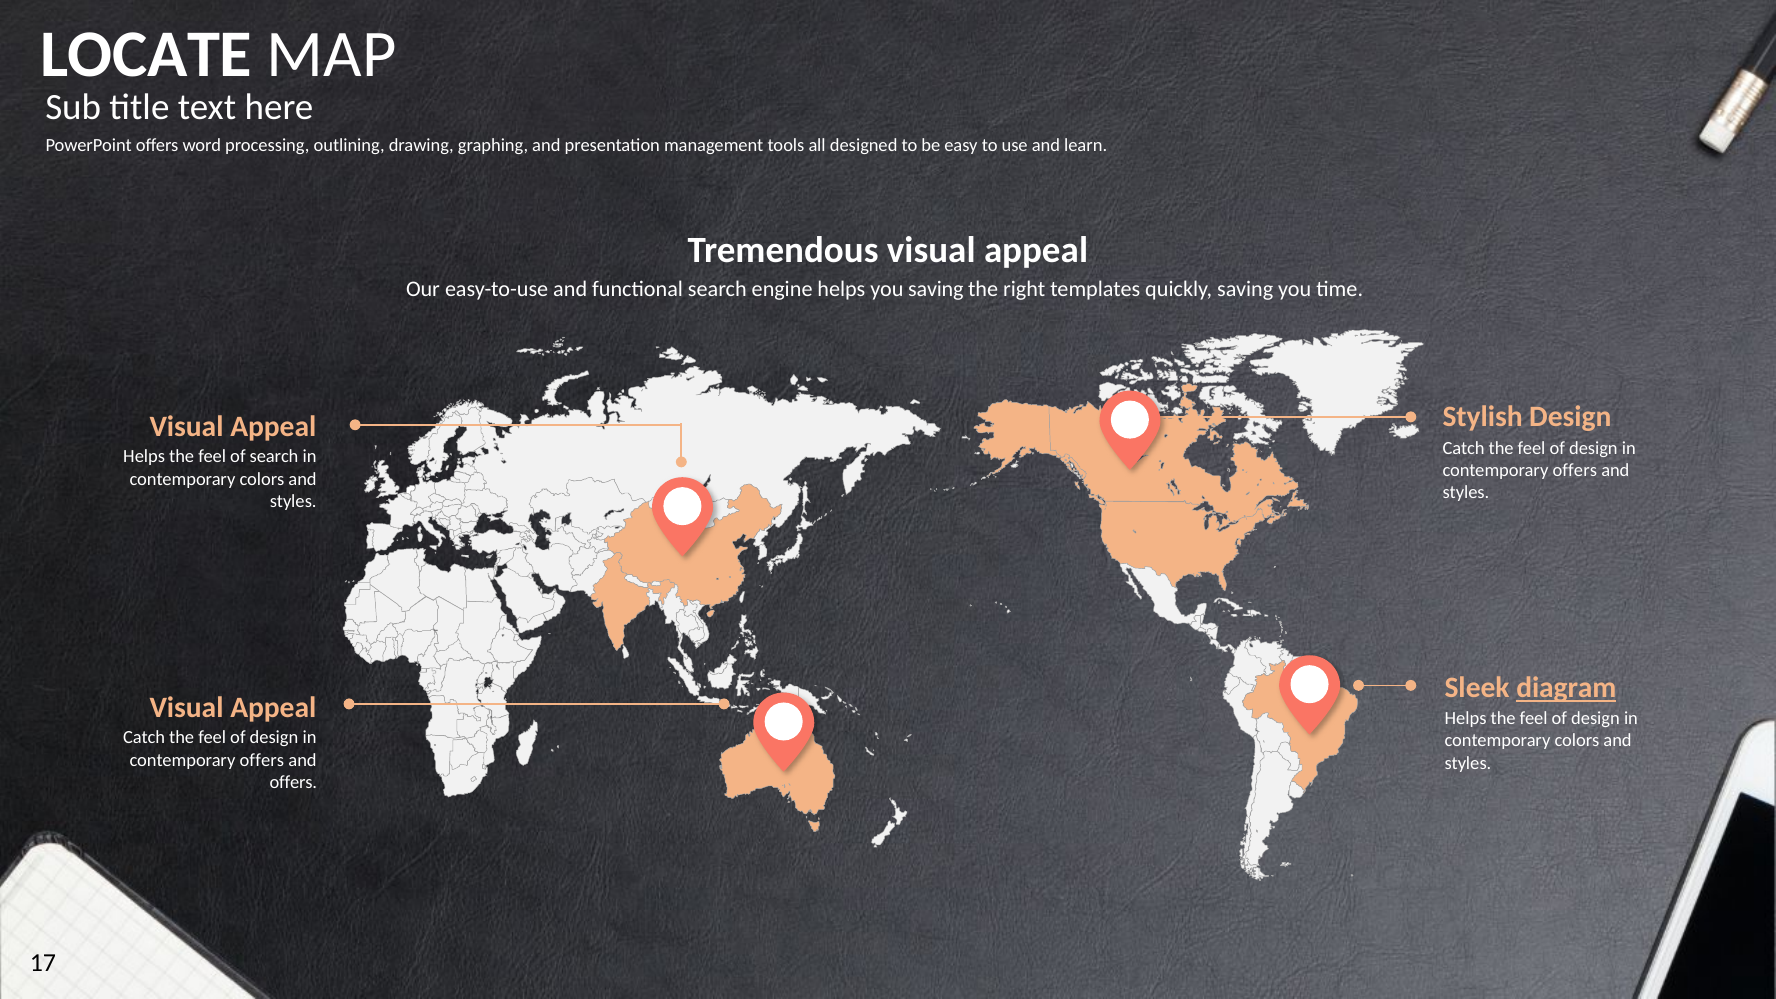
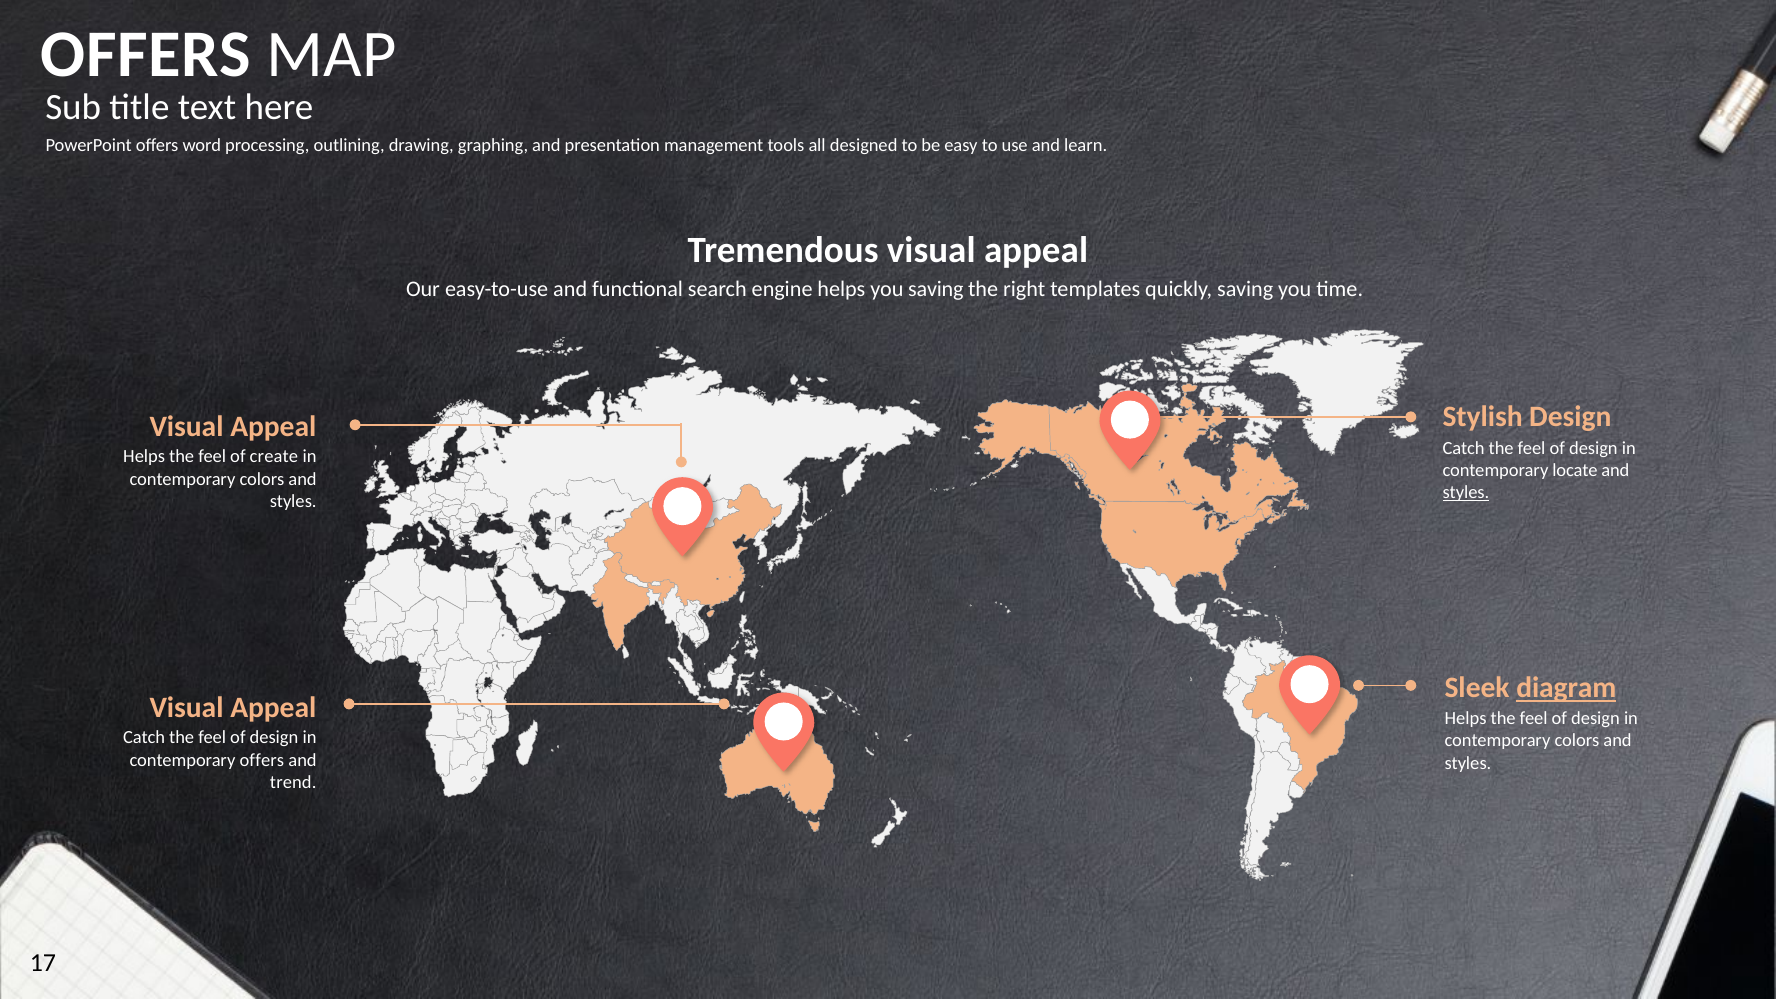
LOCATE: LOCATE -> OFFERS (146, 54)
of search: search -> create (274, 457)
offers: offers -> locate (1575, 471)
styles underline: none -> present (1466, 493)
offers: offers -> trend (293, 782)
